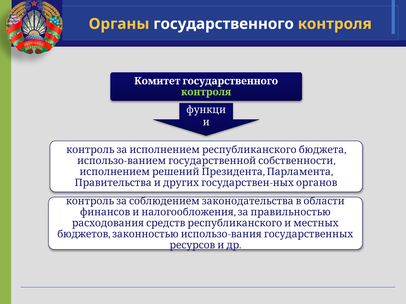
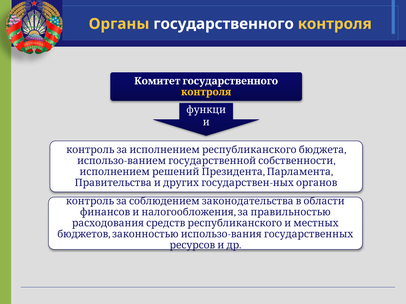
контроля colour: light green -> yellow (206, 92)
